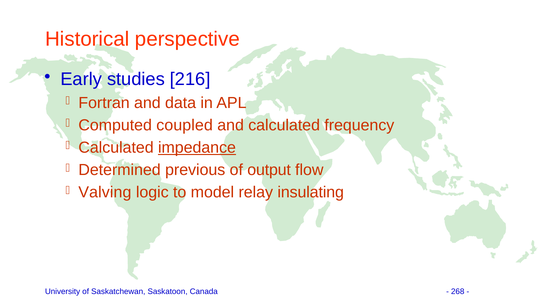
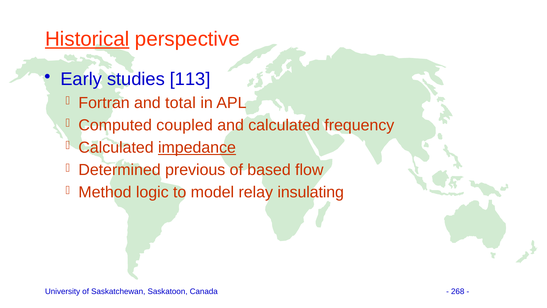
Historical underline: none -> present (87, 39)
216: 216 -> 113 (190, 79)
data: data -> total (180, 103)
output: output -> based (269, 170)
Valving: Valving -> Method (105, 192)
